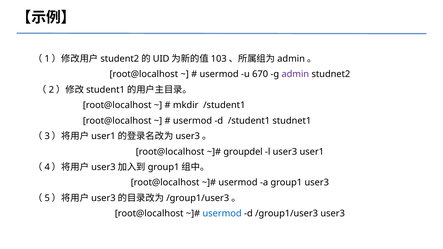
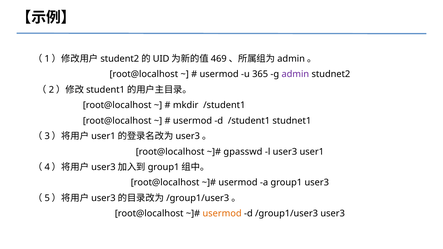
103: 103 -> 469 (219, 59)
670: 670 -> 365 (260, 74)
groupdel: groupdel -> gpasswd (243, 152)
usermod colour: blue -> orange (222, 214)
